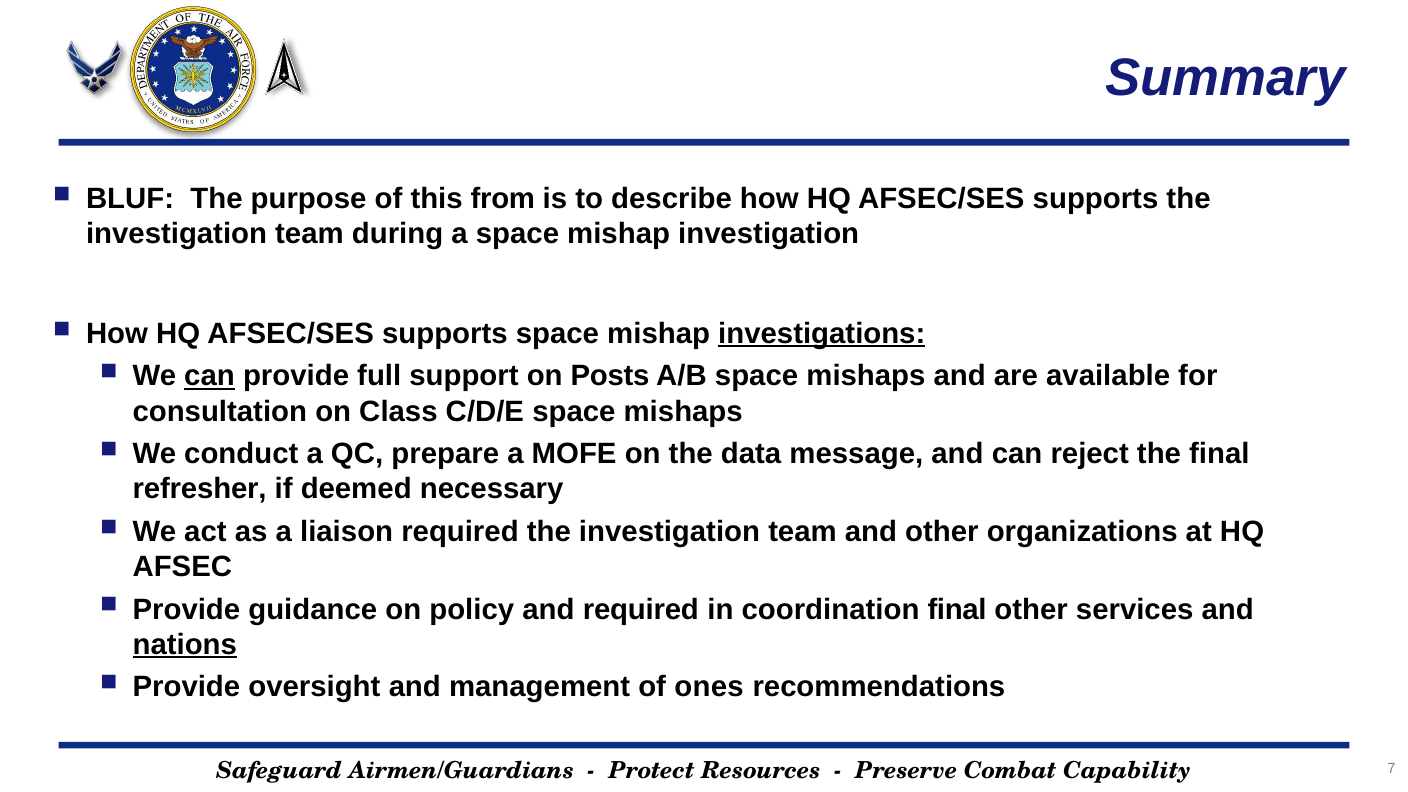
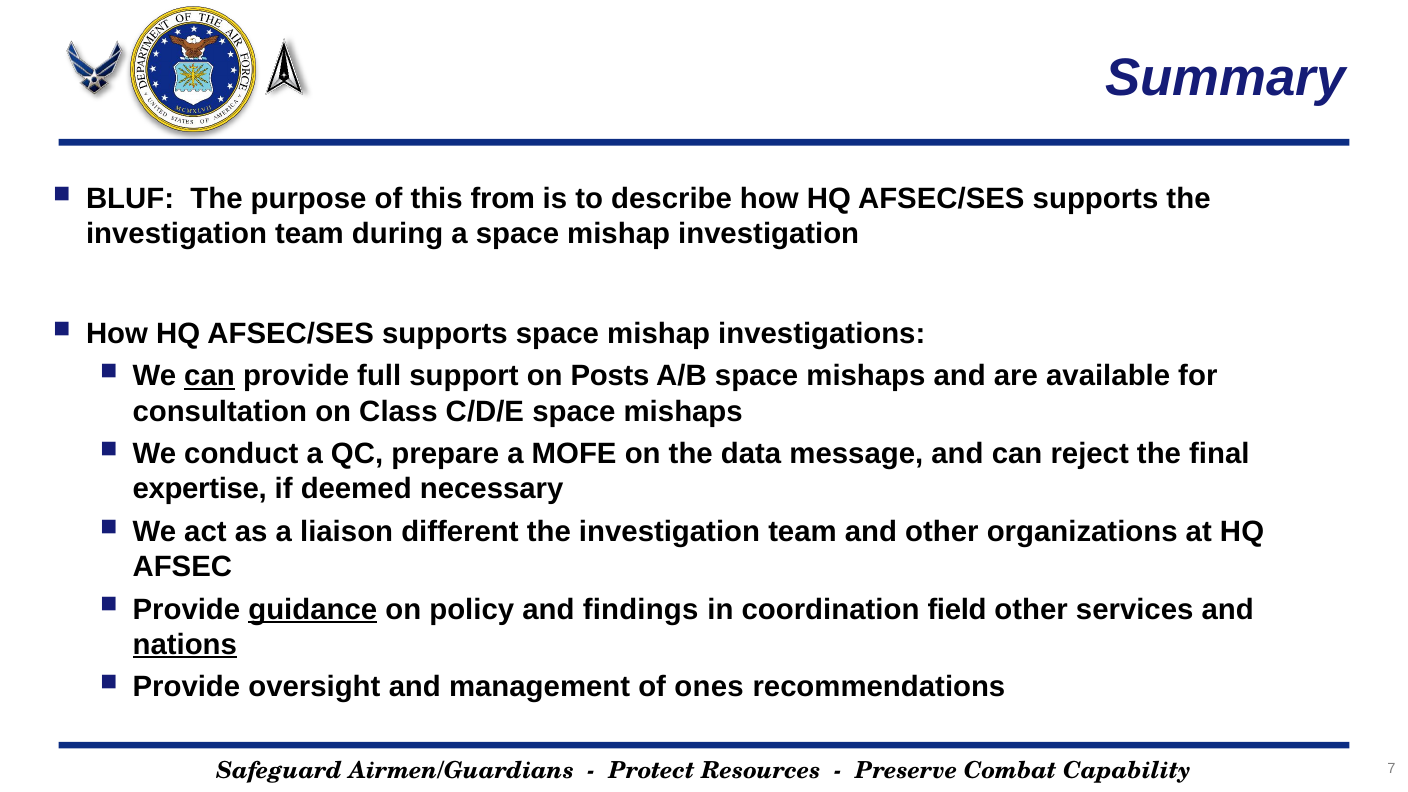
investigations underline: present -> none (822, 334)
refresher: refresher -> expertise (200, 489)
liaison required: required -> different (460, 532)
guidance underline: none -> present (313, 609)
and required: required -> findings (641, 609)
coordination final: final -> field (957, 609)
